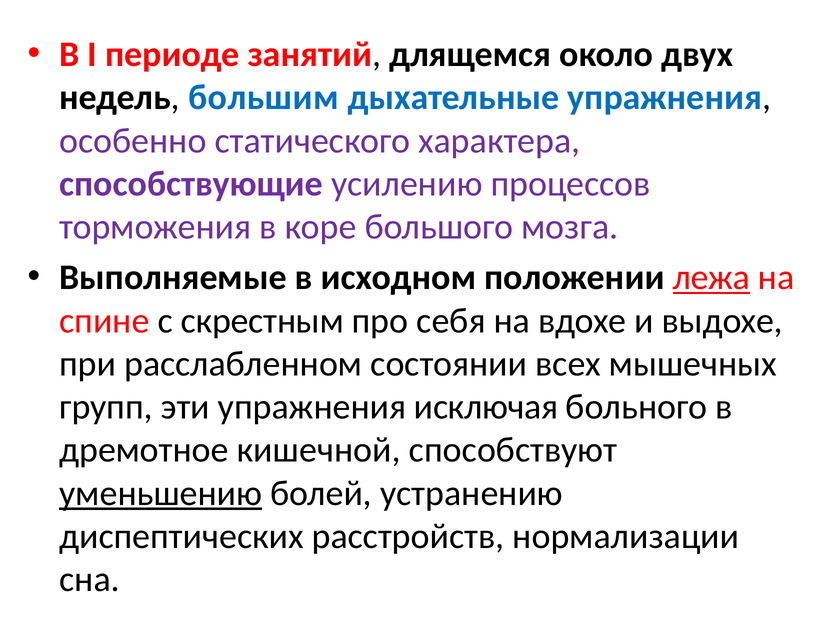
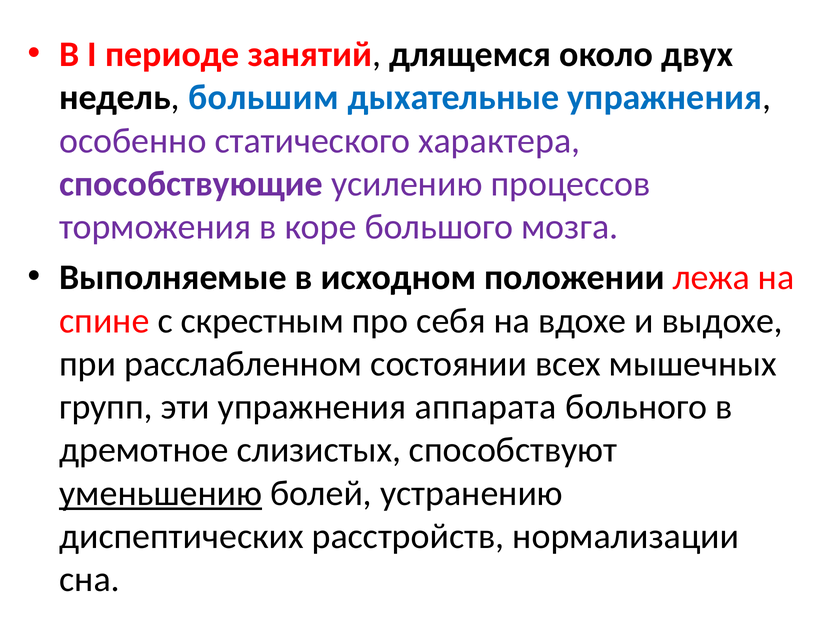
лежа underline: present -> none (712, 278)
исключая: исключая -> аппарата (486, 407)
кишечной: кишечной -> слизистых (319, 450)
